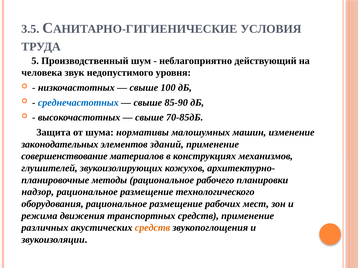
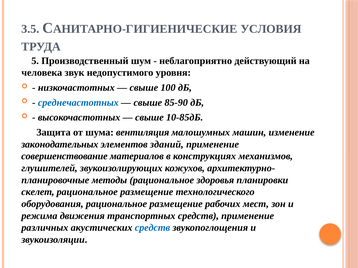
70-85дБ: 70-85дБ -> 10-85дБ (185, 118)
нормативы: нормативы -> вентиляция (143, 133)
рабочего: рабочего -> здоровья (215, 180)
надзор: надзор -> скелет (38, 192)
средств colour: orange -> blue (152, 228)
